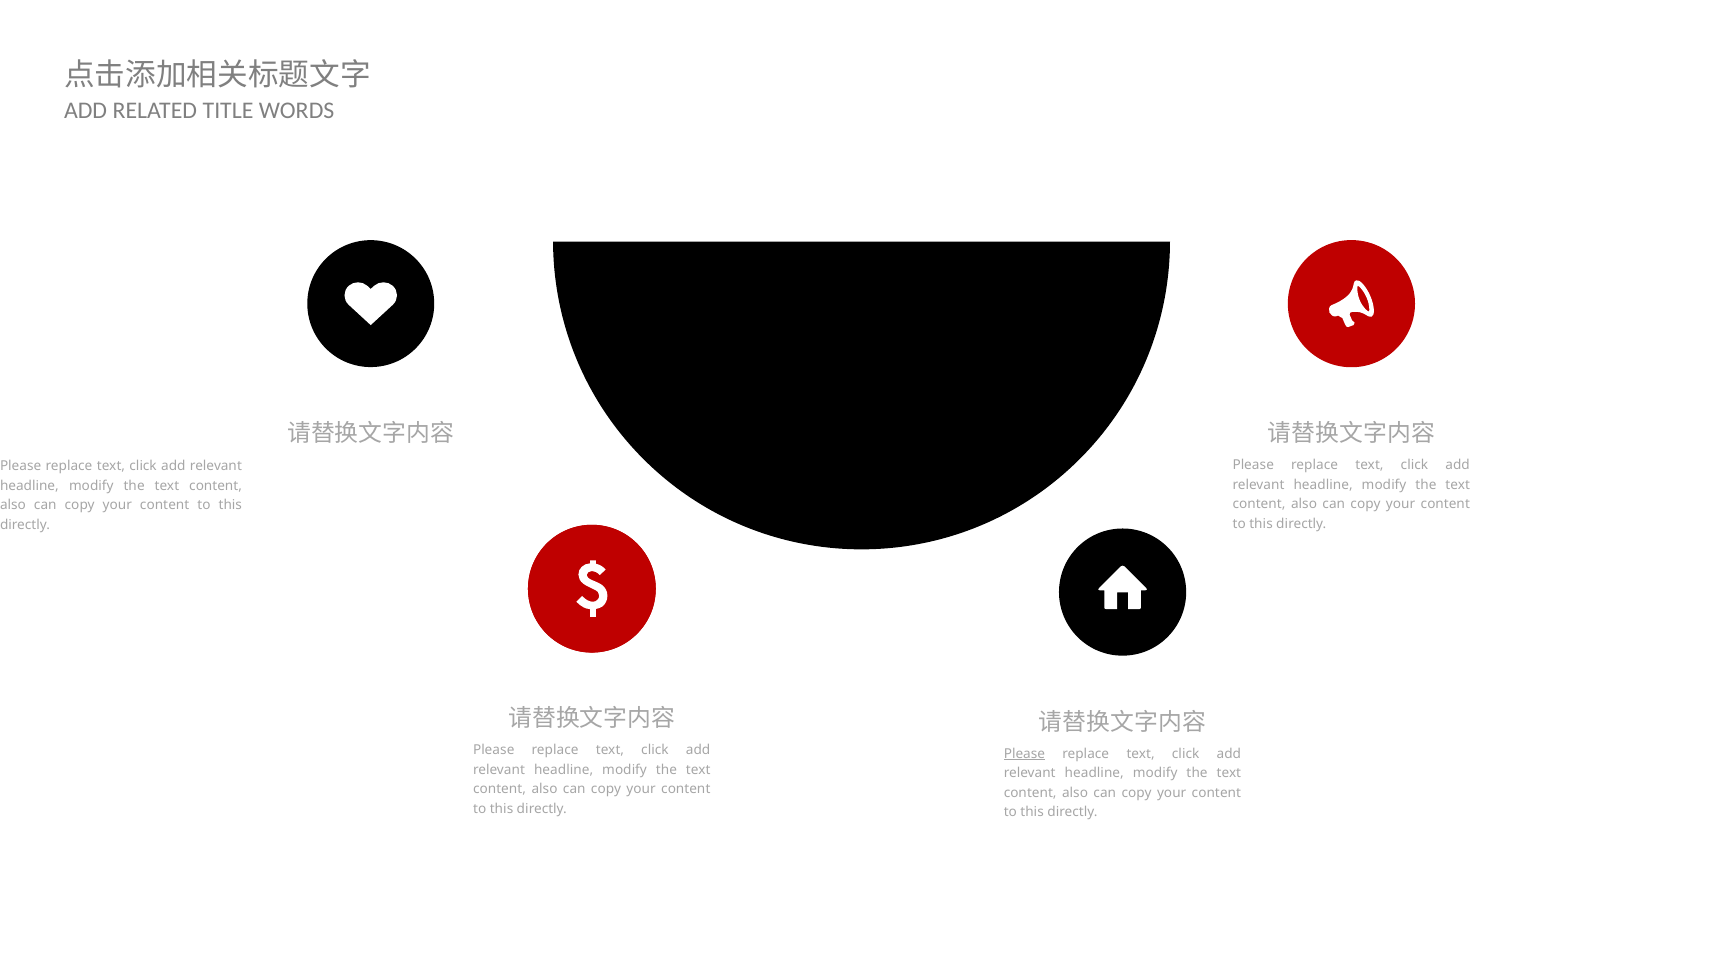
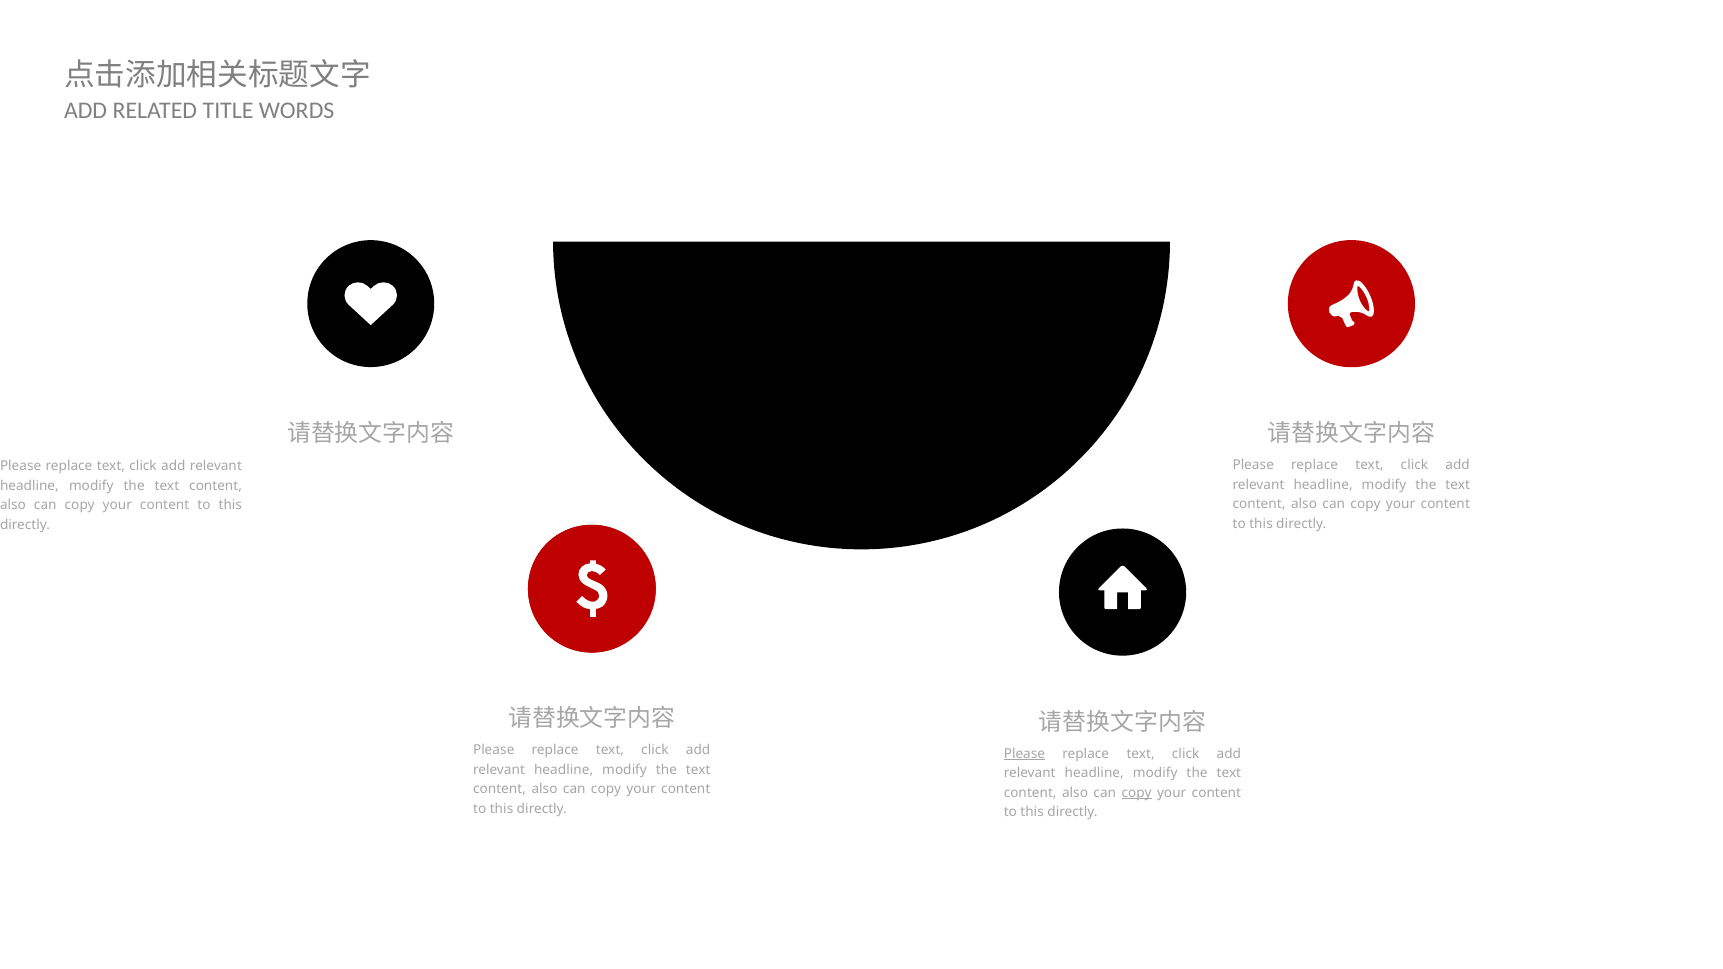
copy underline: none -> present (1137, 793)
